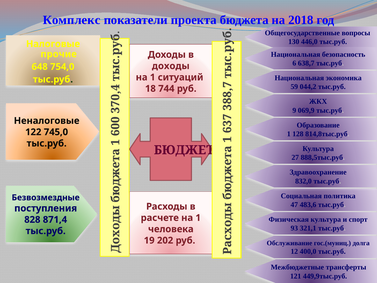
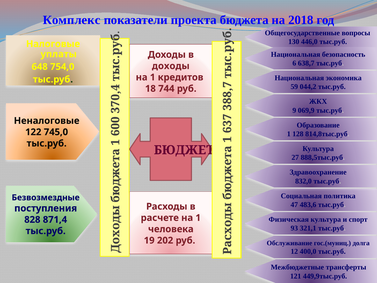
прочие: прочие -> уплаты (59, 54)
ситуаций: ситуаций -> кредитов (181, 77)
